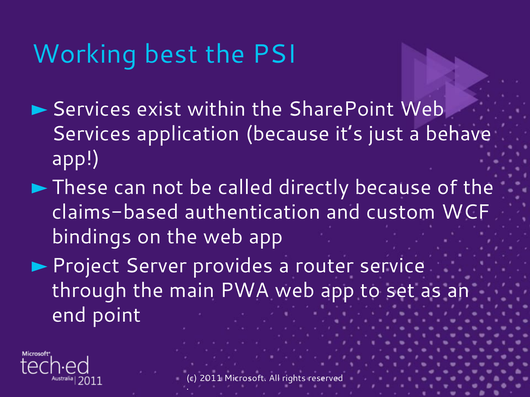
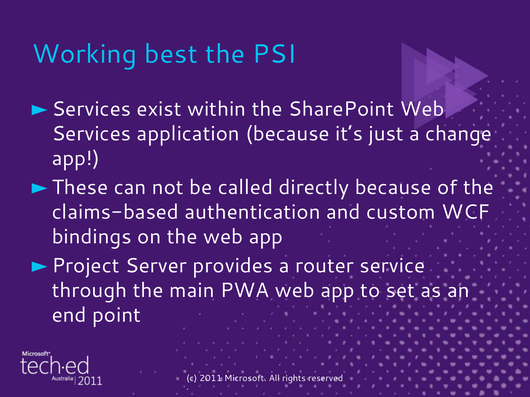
behave: behave -> change (459, 134)
